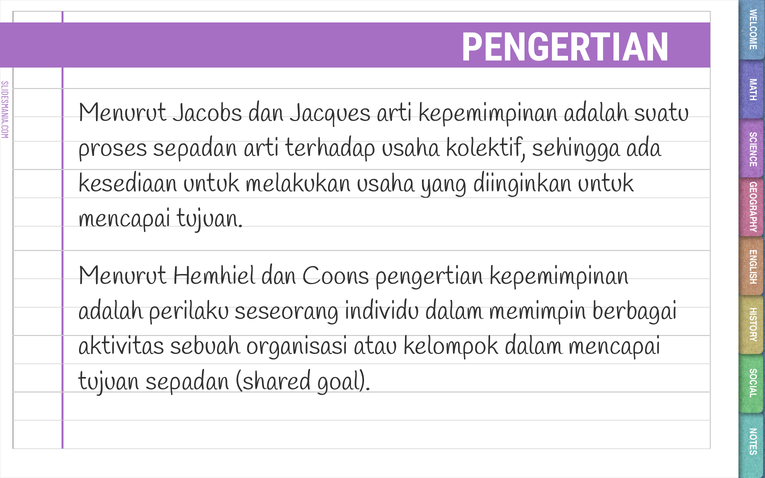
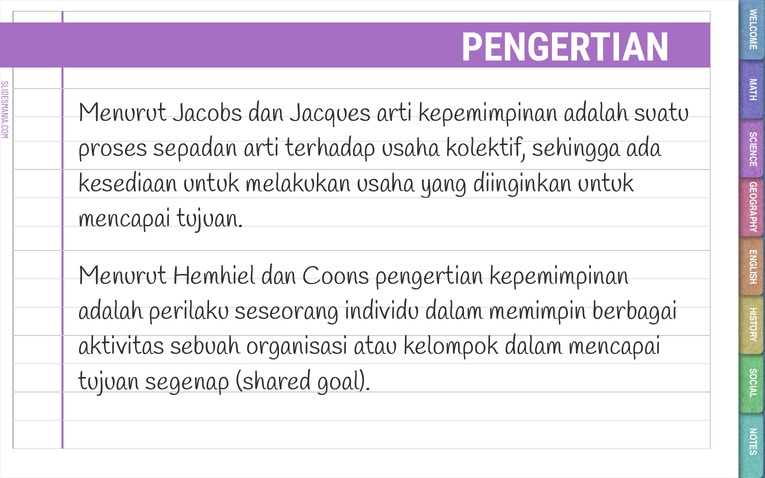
tujuan sepadan: sepadan -> segenap (188, 381)
